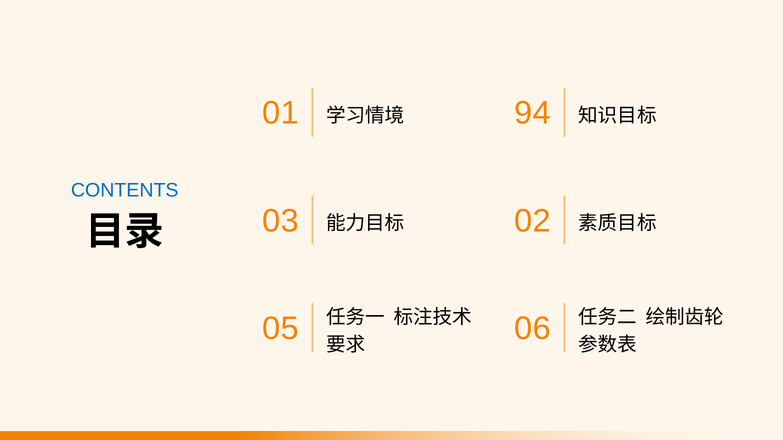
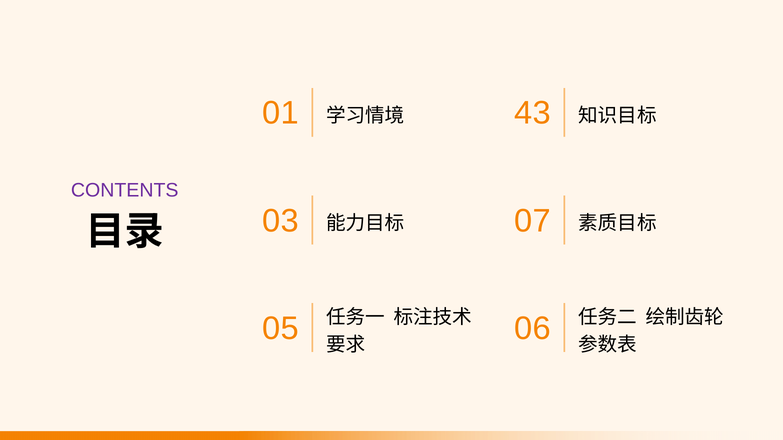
94: 94 -> 43 (533, 113)
CONTENTS colour: blue -> purple (125, 190)
02: 02 -> 07 (533, 221)
